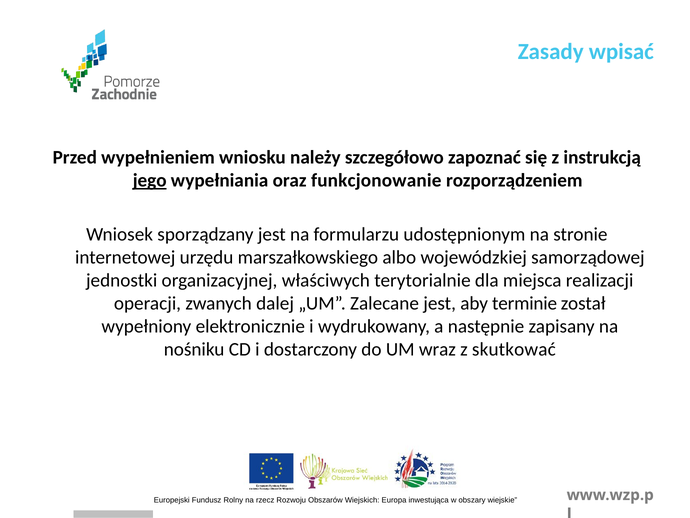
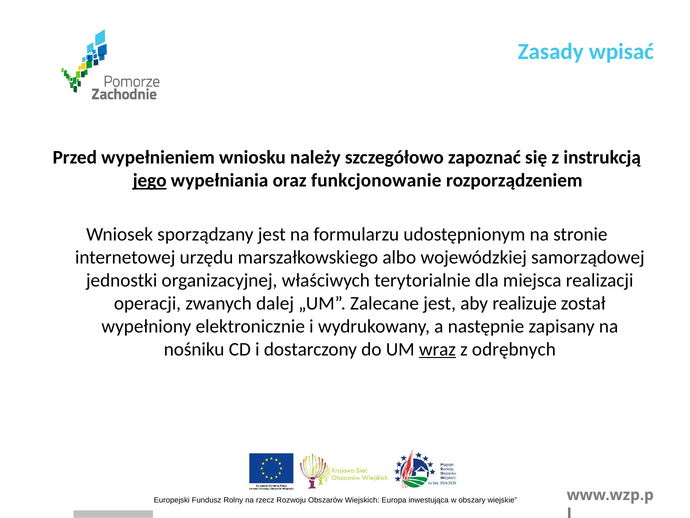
terminie: terminie -> realizuje (525, 303)
wraz underline: none -> present (437, 349)
skutkować: skutkować -> odrębnych (514, 349)
